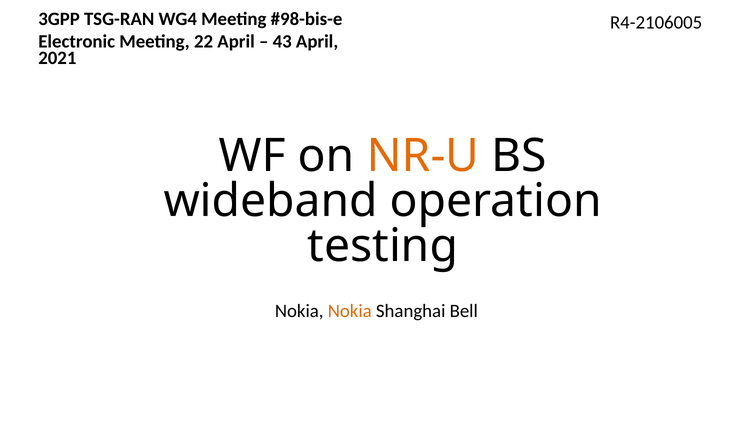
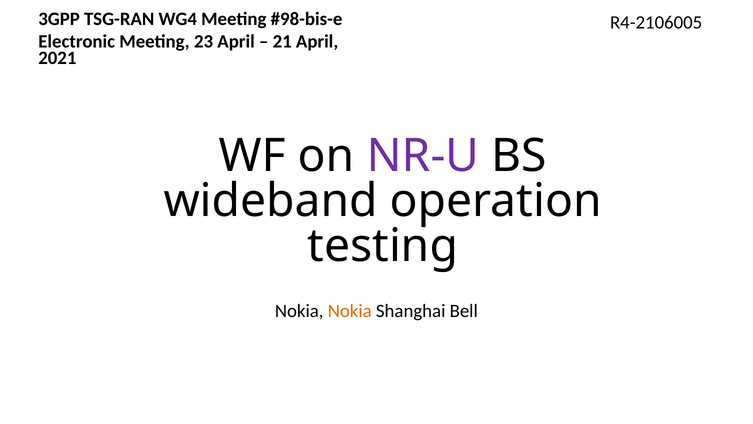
22: 22 -> 23 (204, 42)
43: 43 -> 21 (282, 42)
NR-U colour: orange -> purple (423, 156)
